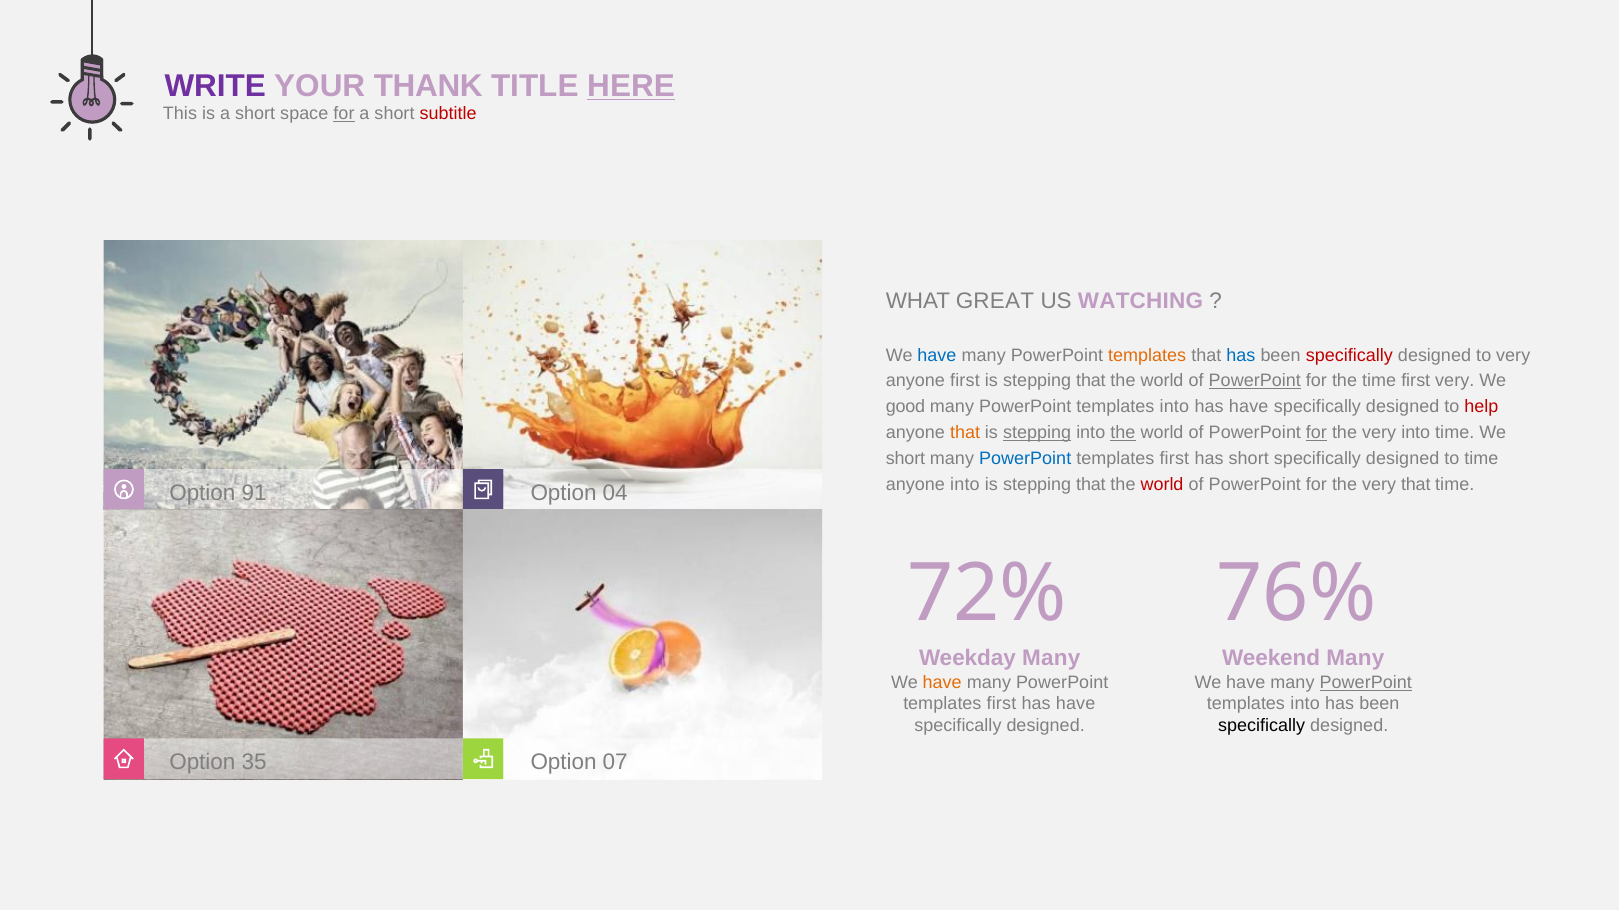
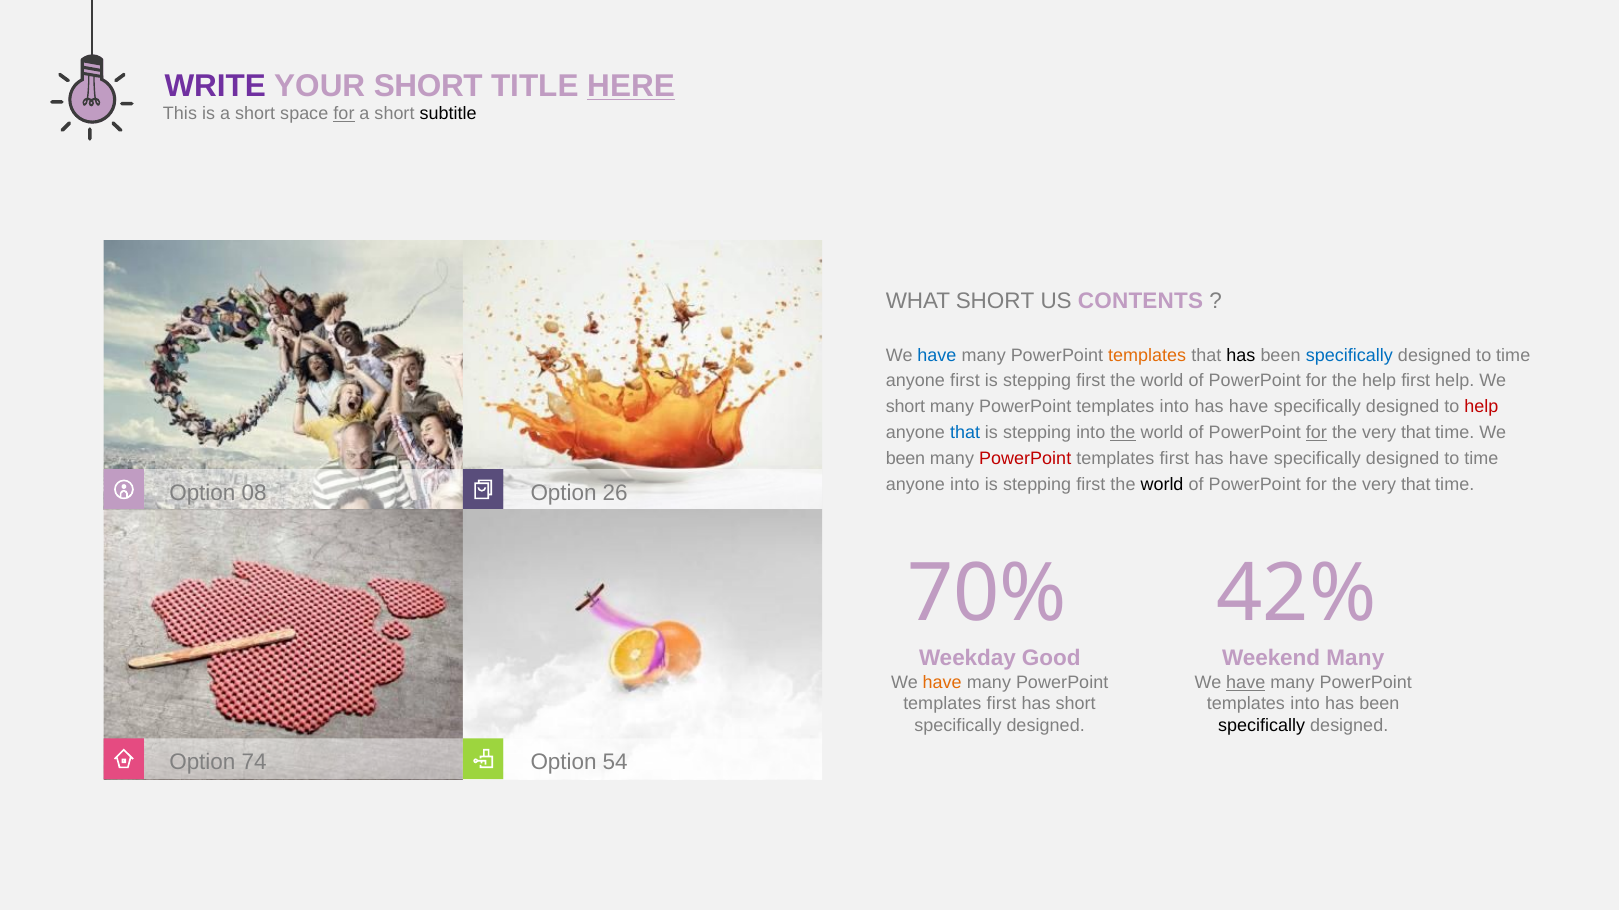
YOUR THANK: THANK -> SHORT (428, 86)
subtitle colour: red -> black (448, 114)
WHAT GREAT: GREAT -> SHORT (995, 301)
WATCHING: WATCHING -> CONTENTS (1140, 301)
has colour: blue -> black (1241, 355)
specifically colour: red -> blue (1349, 355)
very: very -> time (1513, 355)
that: that -> first (1091, 381)
PowerPoint underline: present -> none (1255, 381)
the time: time -> help (1379, 381)
first very: very -> help (1455, 381)
good: good -> short (905, 407)
that colour: orange -> blue (965, 433)
stepping underline: present -> none (1037, 433)
into: into -> that (1416, 433)
short: short -> been (905, 459)
PowerPoint colour: blue -> red (1025, 459)
short: short -> have (1249, 459)
that: that -> first (1091, 484)
world colour: red -> black (1162, 484)
91: 91 -> 08 (254, 494)
04: 04 -> 26 (615, 494)
72%: 72% -> 70% (987, 594)
76%: 76% -> 42% (1296, 594)
Weekday Many: Many -> Good (1051, 659)
have underline: none -> present (1246, 683)
PowerPoint underline: present -> none (1366, 683)
have: have -> short (1076, 704)
35: 35 -> 74 (254, 762)
07: 07 -> 54 (615, 762)
